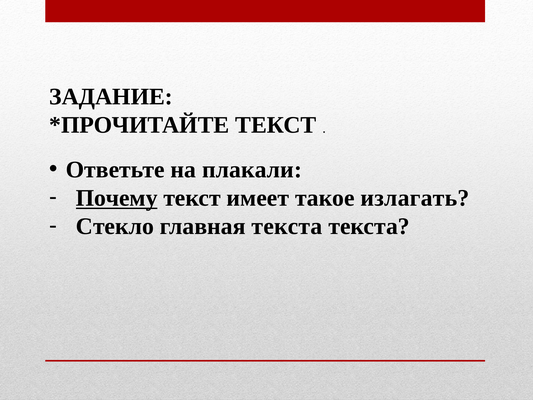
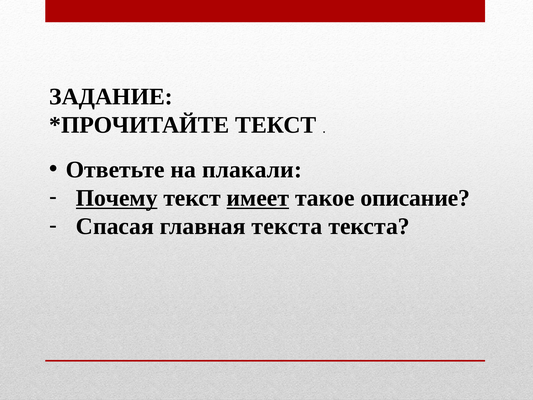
имеет underline: none -> present (258, 198)
излагать: излагать -> описание (415, 198)
Стекло: Стекло -> Спасая (115, 226)
